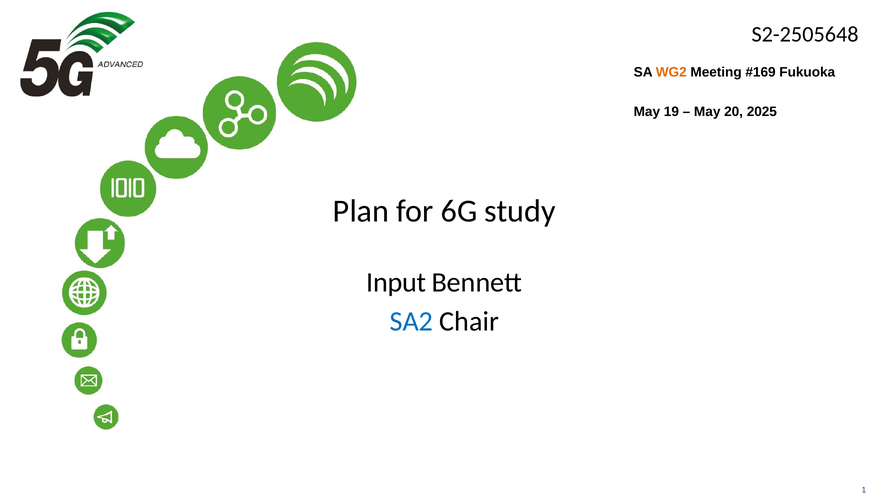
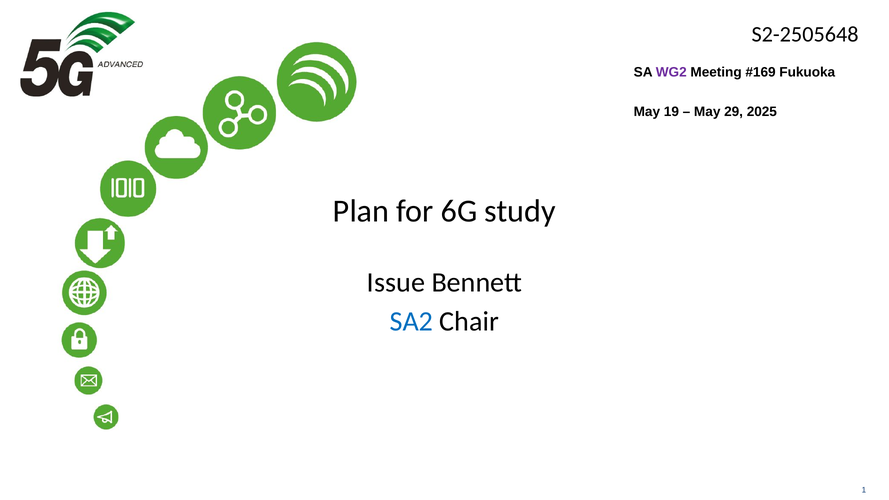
WG2 colour: orange -> purple (671, 72)
20: 20 -> 29 (734, 112)
Input: Input -> Issue (396, 282)
